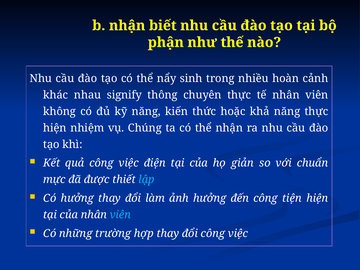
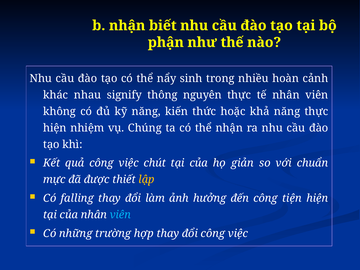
chuyên: chuyên -> nguyên (202, 95)
điện: điện -> chút (155, 163)
lập colour: light blue -> yellow (147, 180)
Có hưởng: hưởng -> falling (77, 198)
